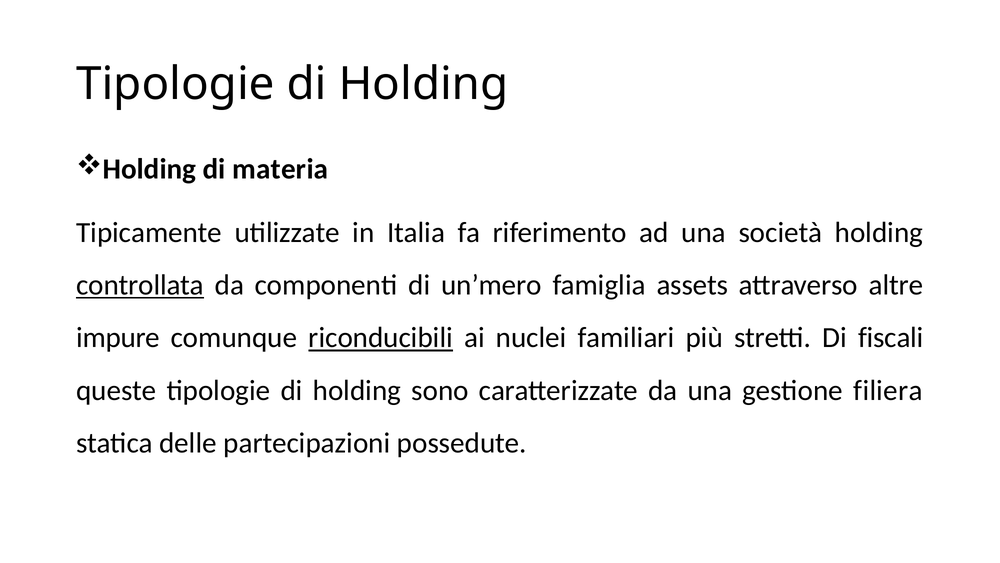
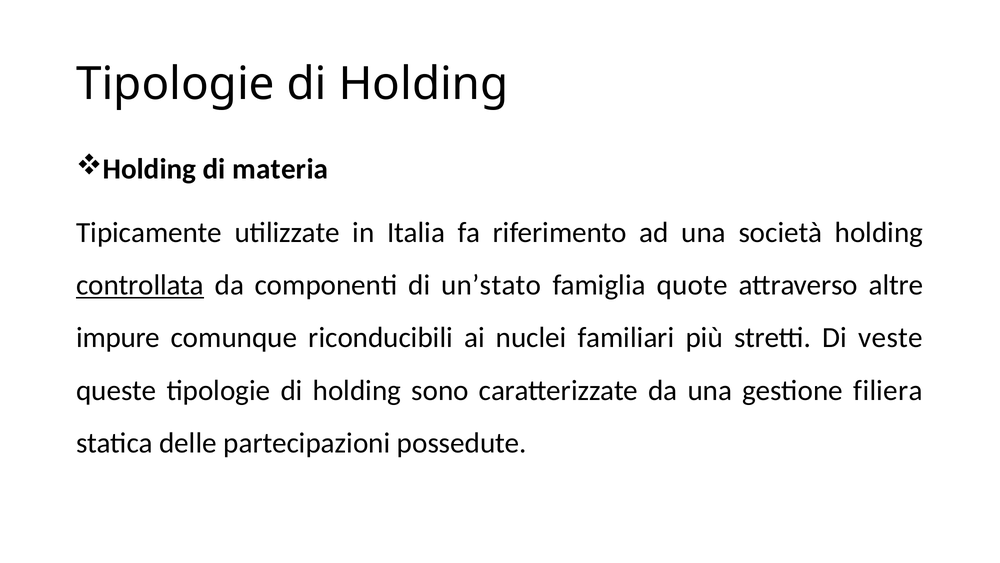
un’mero: un’mero -> un’stato (491, 285)
assets: assets -> quote (692, 285)
riconducibili underline: present -> none (381, 338)
fiscali: fiscali -> veste (891, 338)
